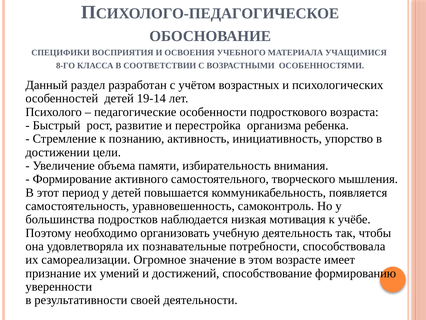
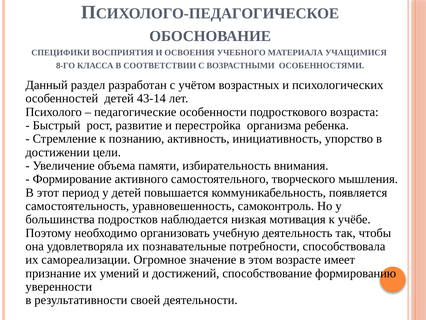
19-14: 19-14 -> 43-14 (151, 98)
